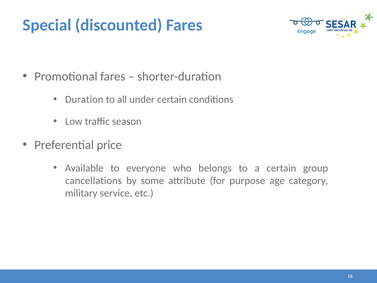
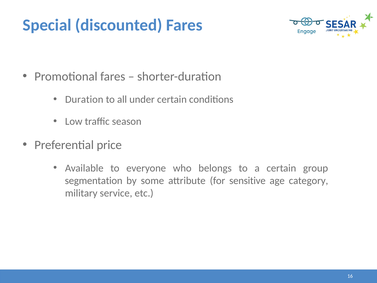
cancellations: cancellations -> segmentation (94, 181)
purpose: purpose -> sensitive (247, 181)
